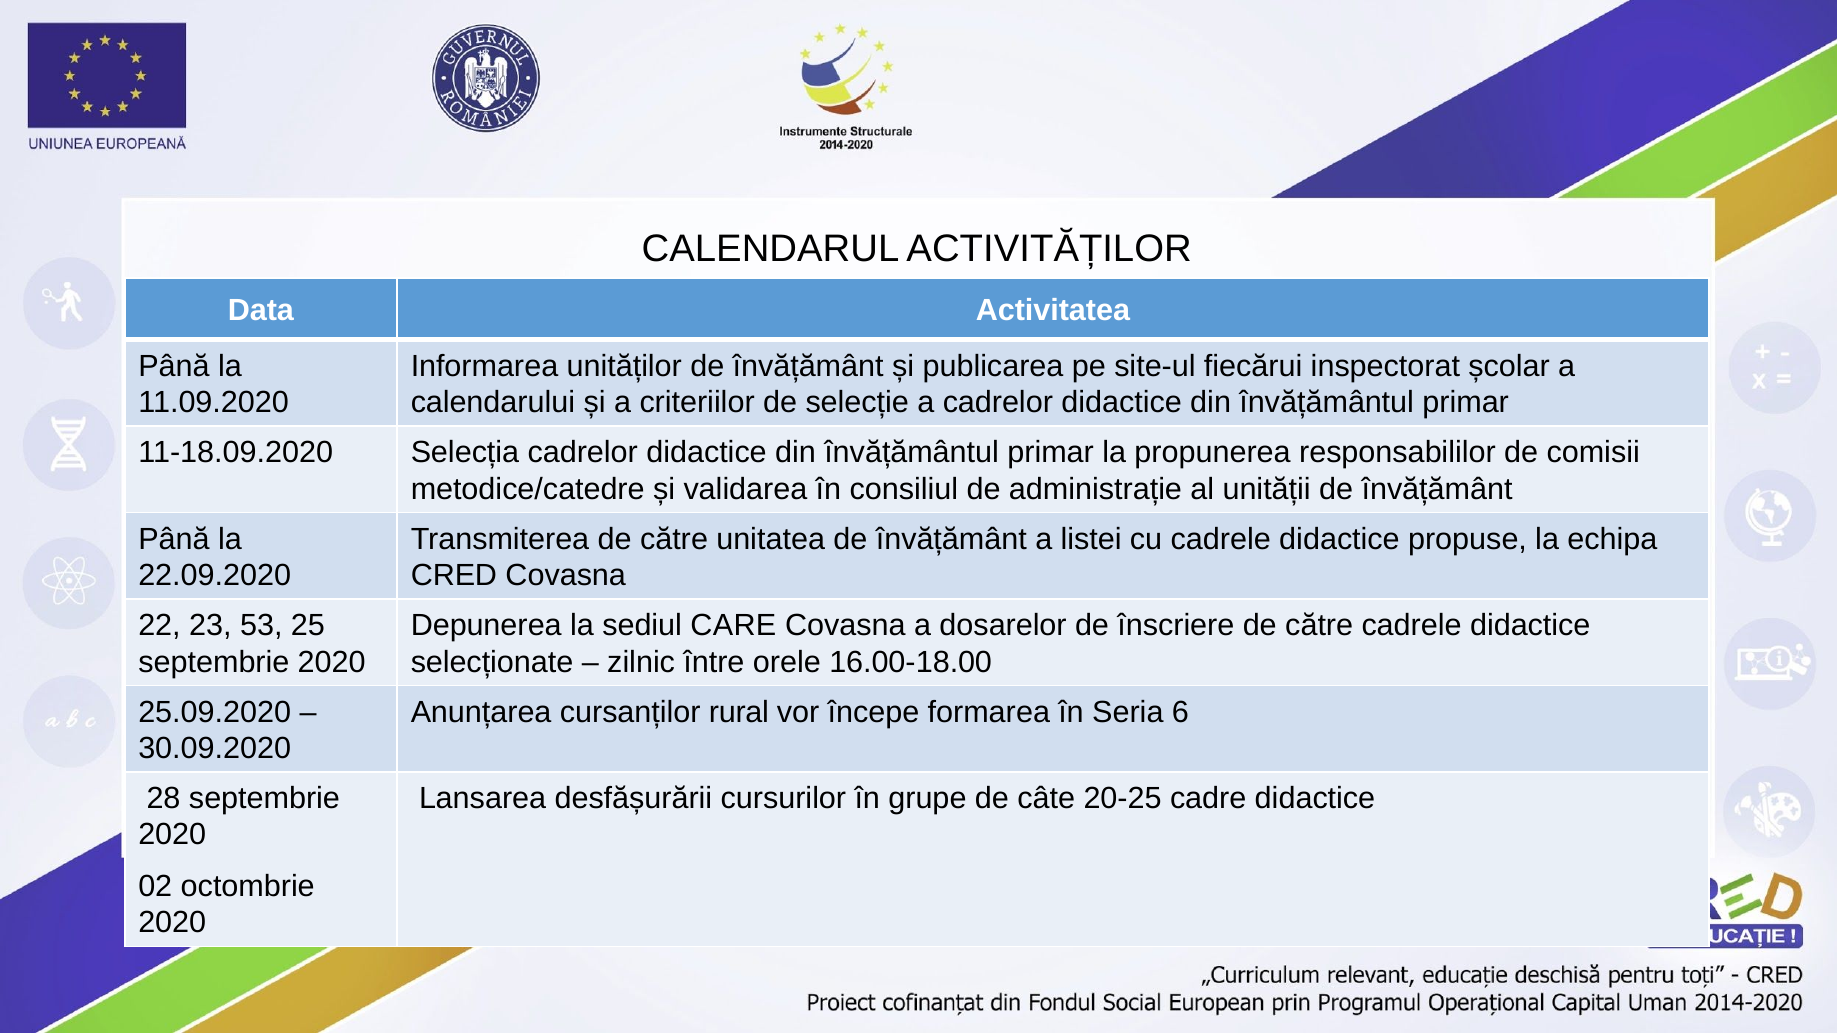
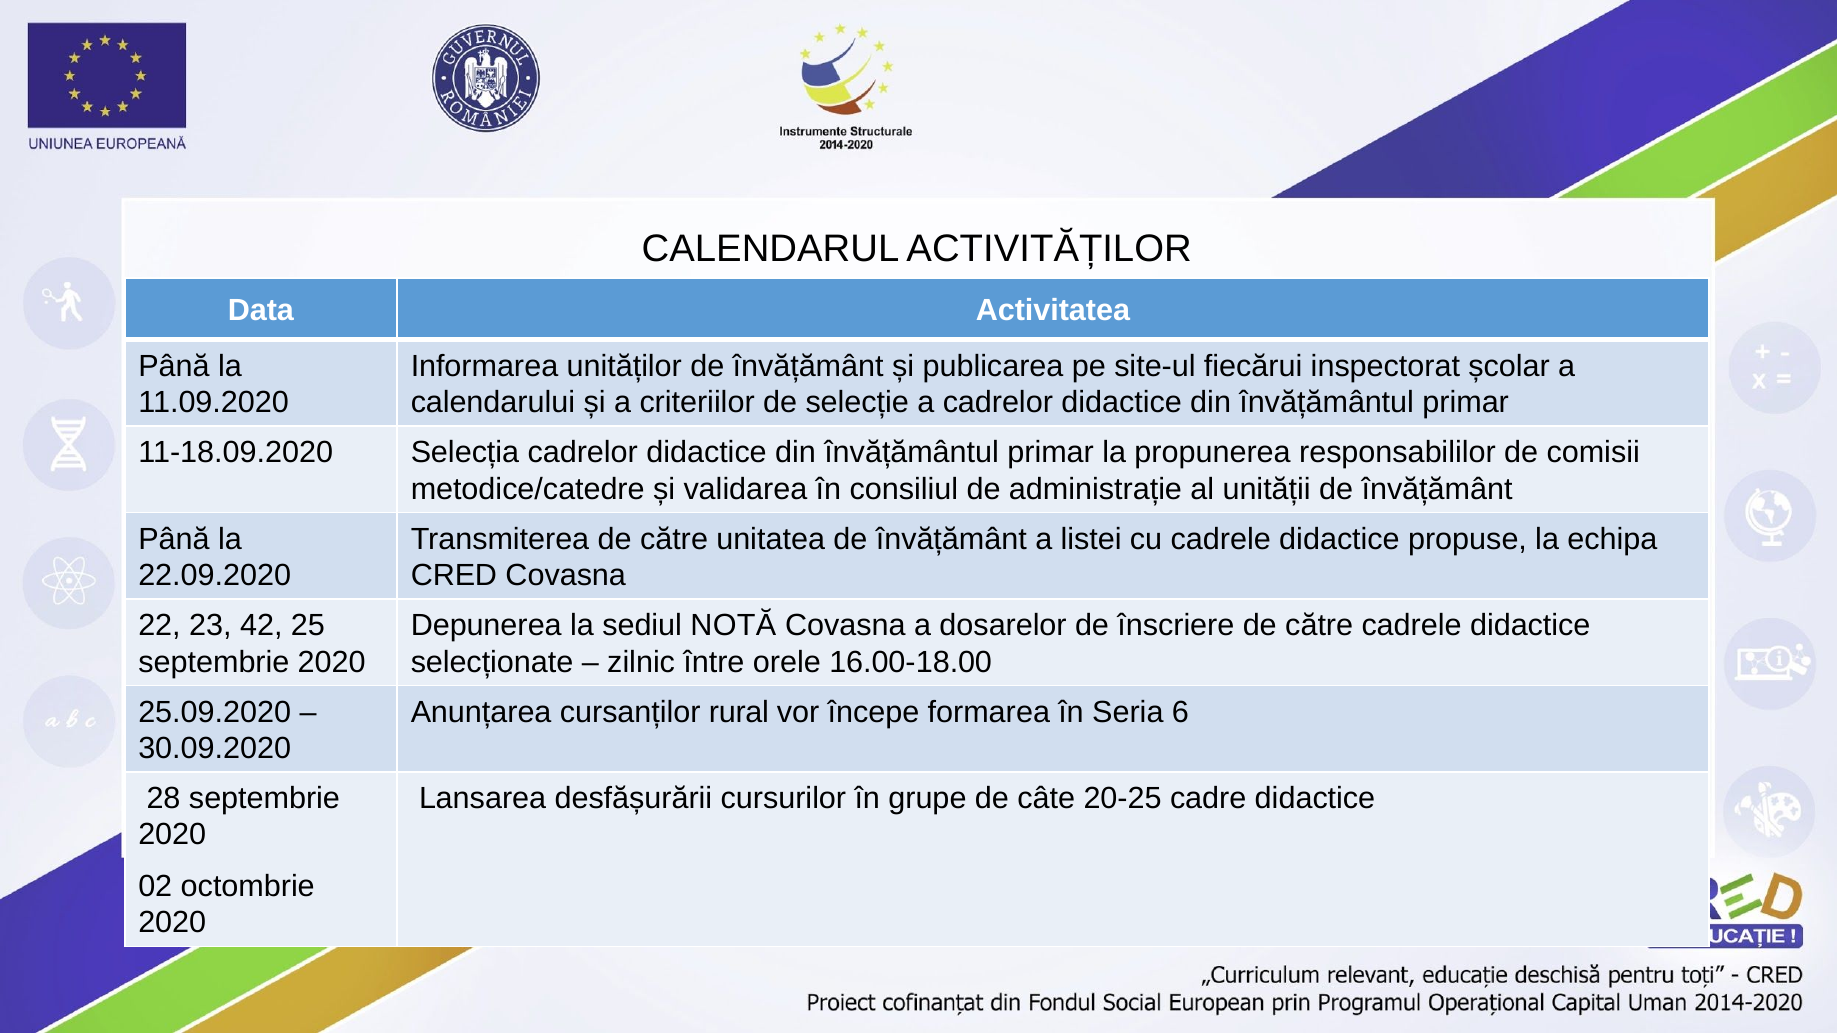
53: 53 -> 42 (261, 626)
CARE: CARE -> NOTĂ (733, 626)
